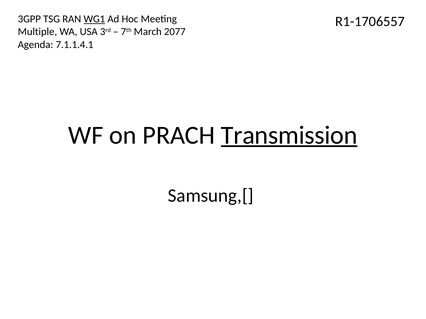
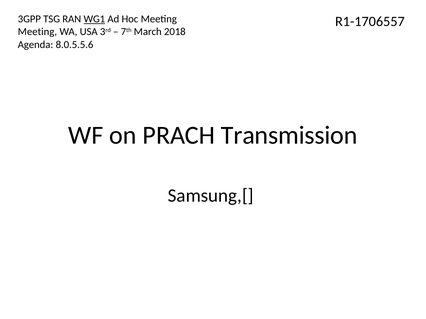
Multiple: Multiple -> Meeting (37, 32)
2077: 2077 -> 2018 (175, 32)
7.1.1.4.1: 7.1.1.4.1 -> 8.0.5.5.6 (75, 45)
Transmission underline: present -> none (289, 135)
